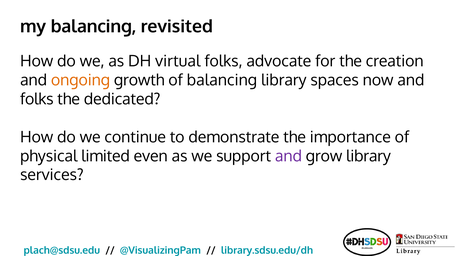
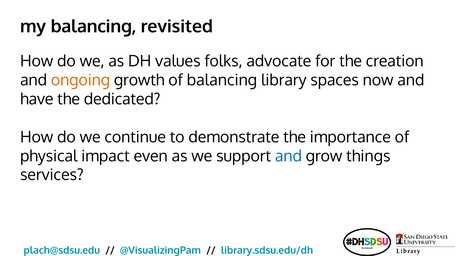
virtual: virtual -> values (178, 61)
folks: folks -> have (37, 99)
limited: limited -> impact (106, 156)
and colour: purple -> blue (288, 156)
grow library: library -> things (368, 156)
